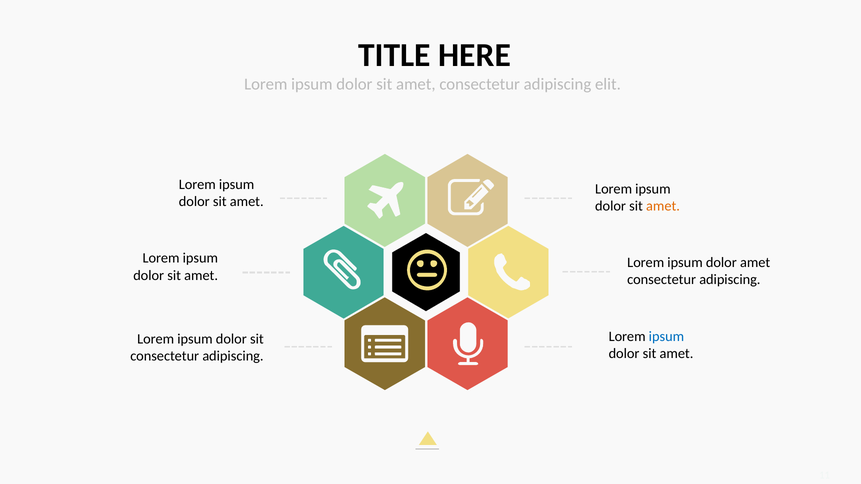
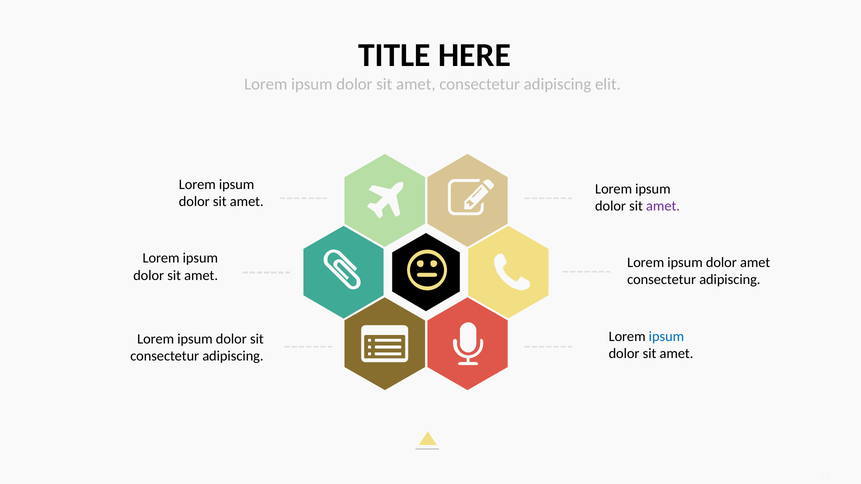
amet colour: orange -> purple (663, 206)
